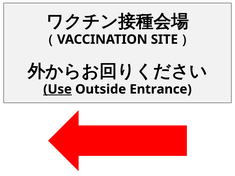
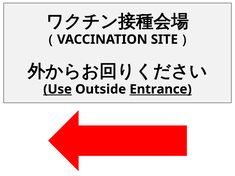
Entrance underline: none -> present (161, 89)
